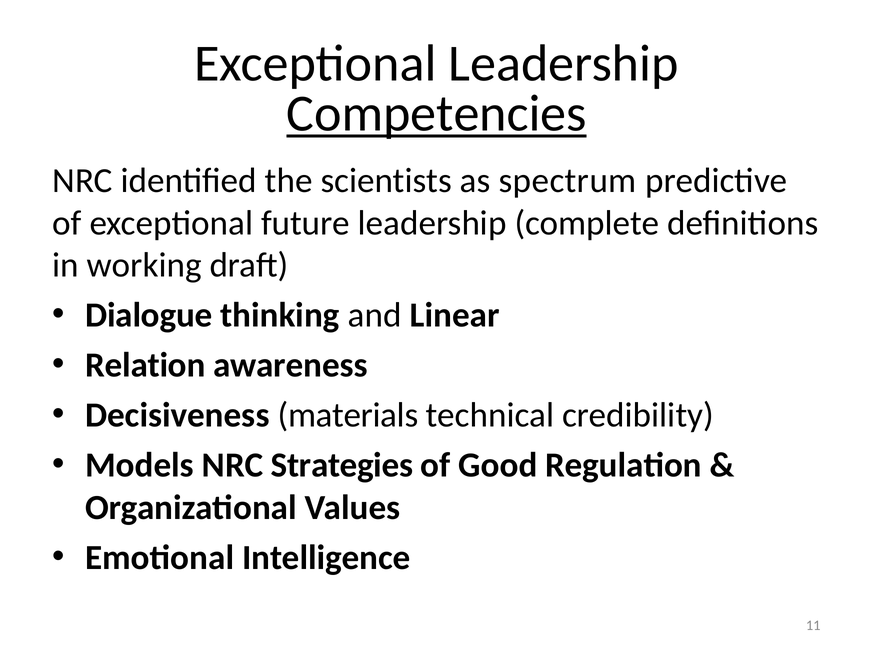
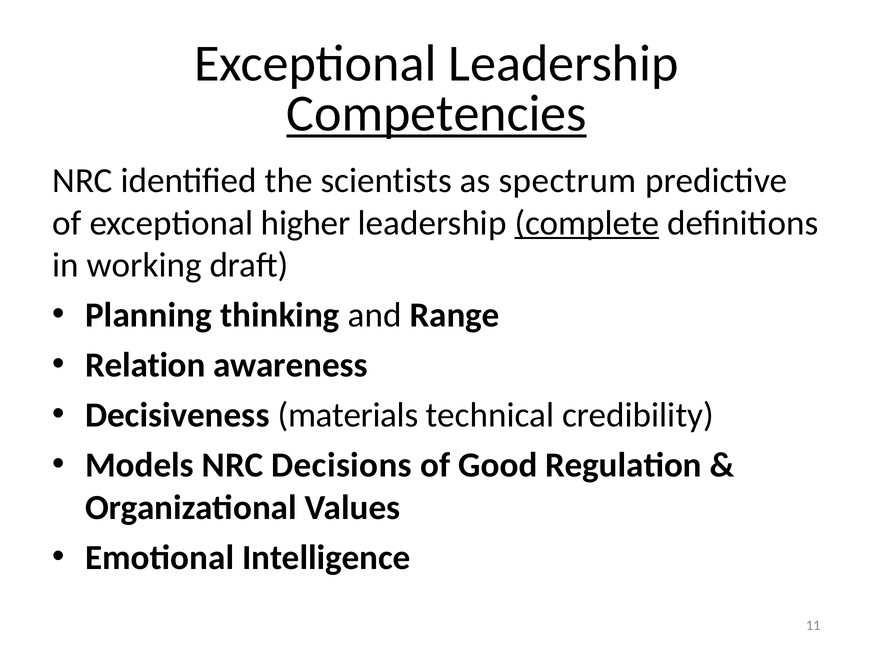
future: future -> higher (306, 223)
complete underline: none -> present (587, 223)
Dialogue: Dialogue -> Planning (149, 315)
Linear: Linear -> Range (455, 315)
Strategies: Strategies -> Decisions (342, 465)
